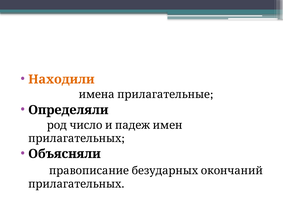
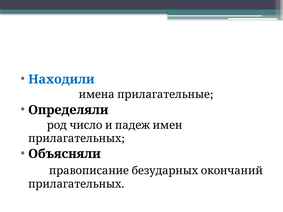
Находили colour: orange -> blue (61, 79)
